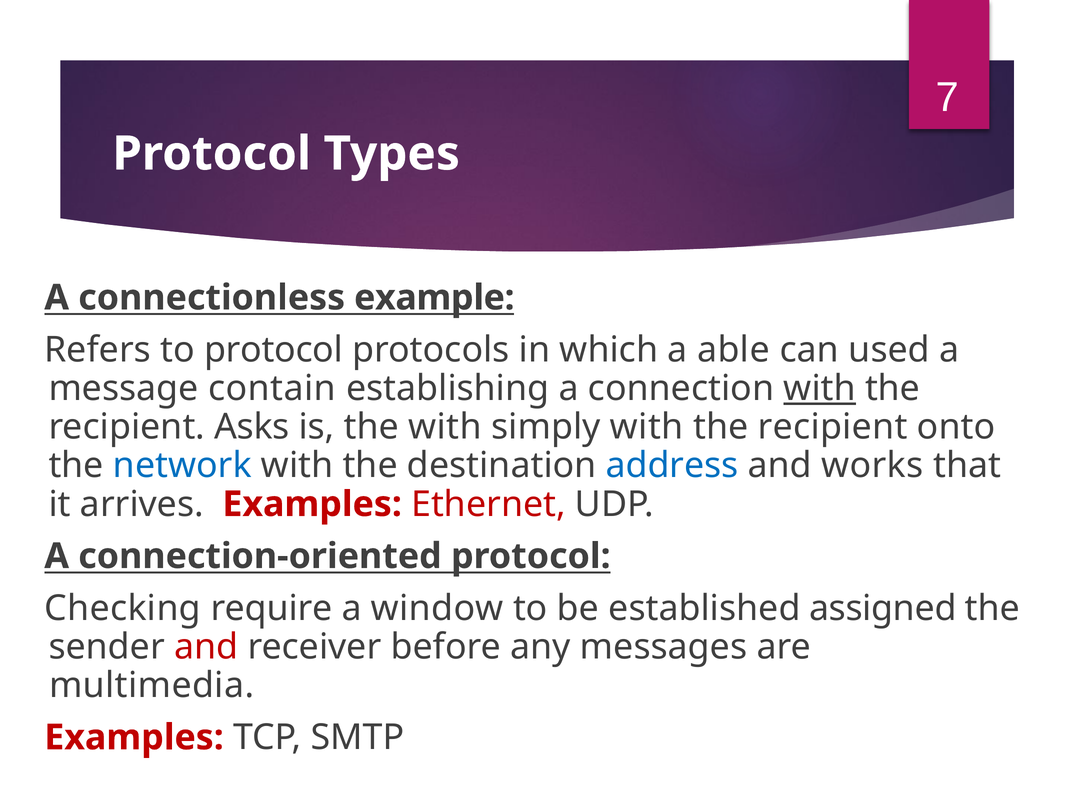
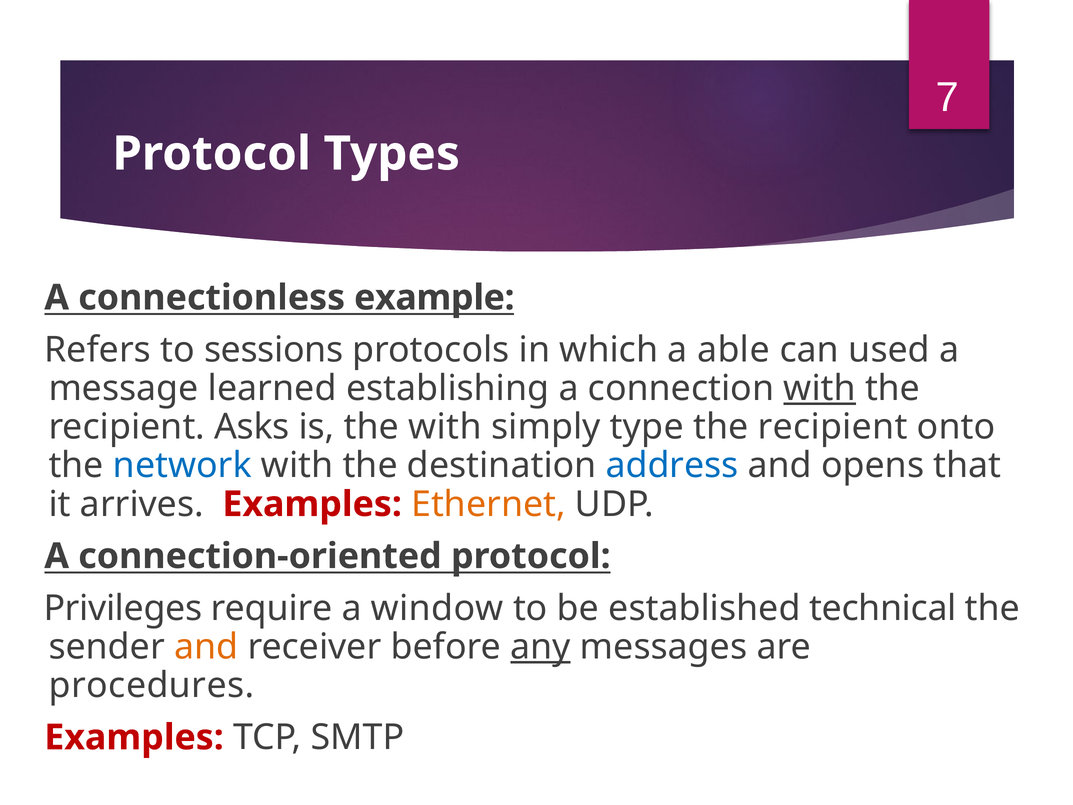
to protocol: protocol -> sessions (274, 350)
contain: contain -> learned (272, 388)
simply with: with -> type (647, 427)
works: works -> opens (873, 465)
Ethernet colour: red -> orange (488, 504)
Checking: Checking -> Privileges (123, 608)
assigned: assigned -> technical (883, 608)
and colour: red -> orange (206, 647)
any underline: none -> present (540, 647)
multimedia: multimedia -> procedures (152, 685)
